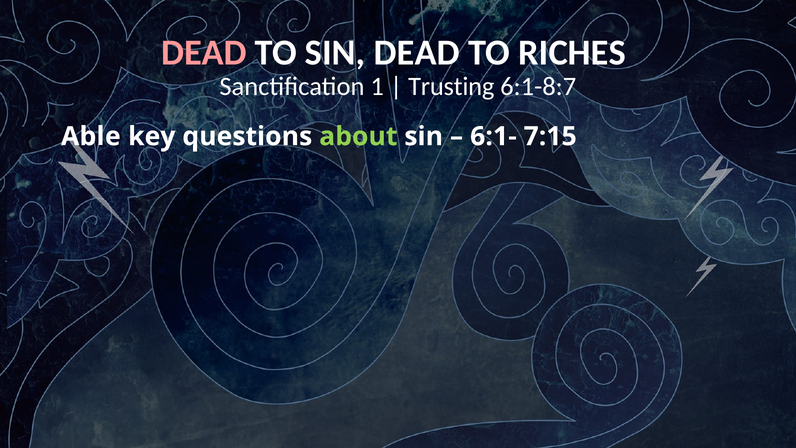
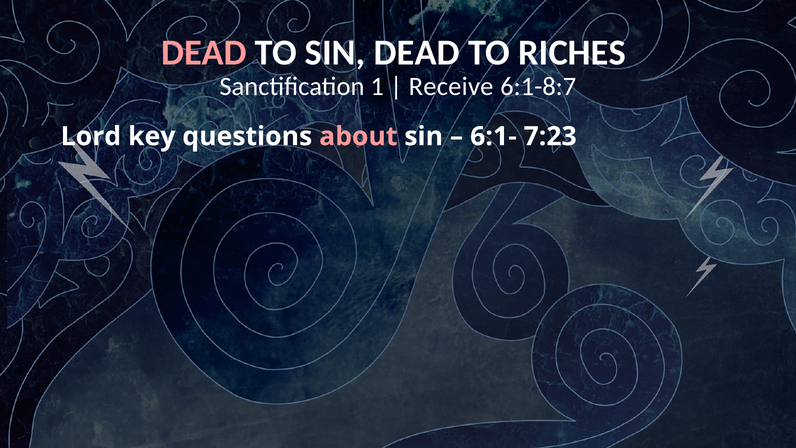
Trusting: Trusting -> Receive (451, 87)
Able: Able -> Lord (91, 136)
about colour: light green -> pink (358, 136)
7:15: 7:15 -> 7:23 (550, 136)
